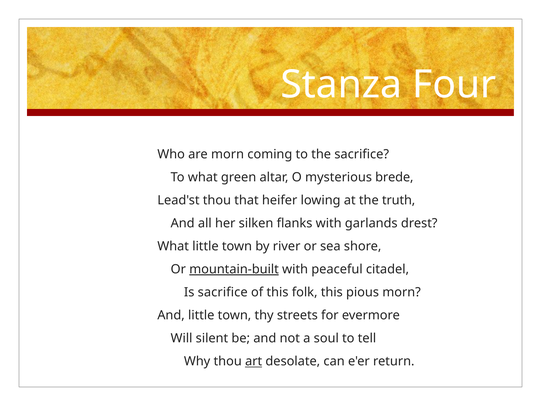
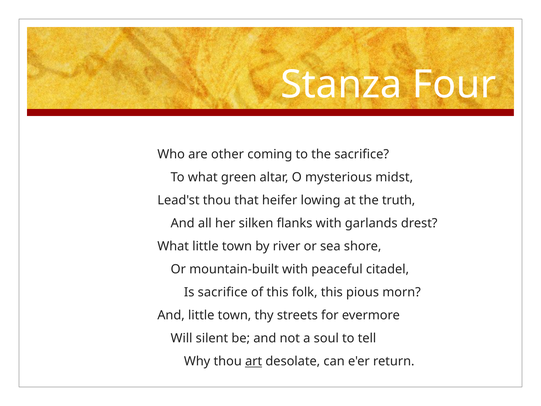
are morn: morn -> other (228, 154)
brede: brede -> midst (394, 177)
mountain-built underline: present -> none (234, 269)
